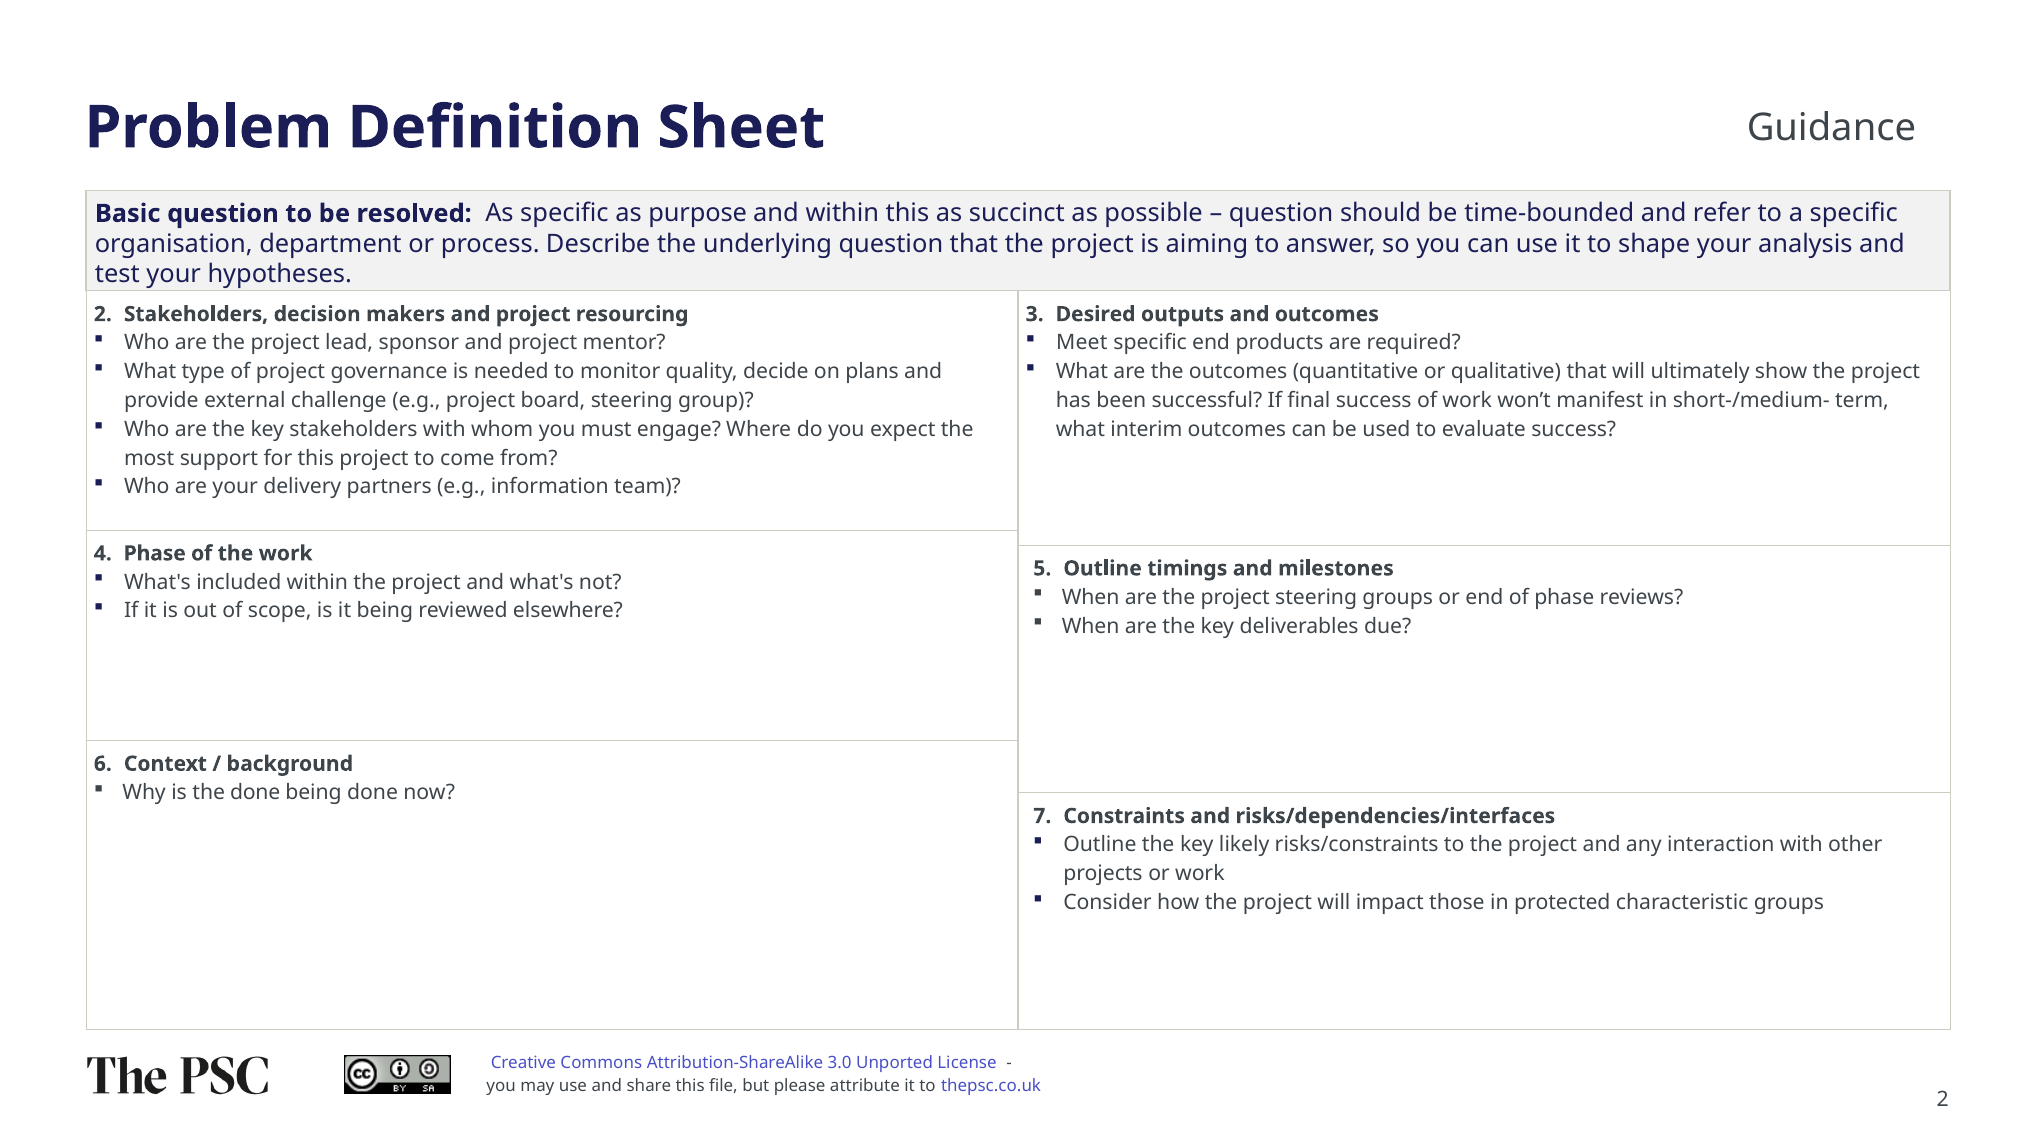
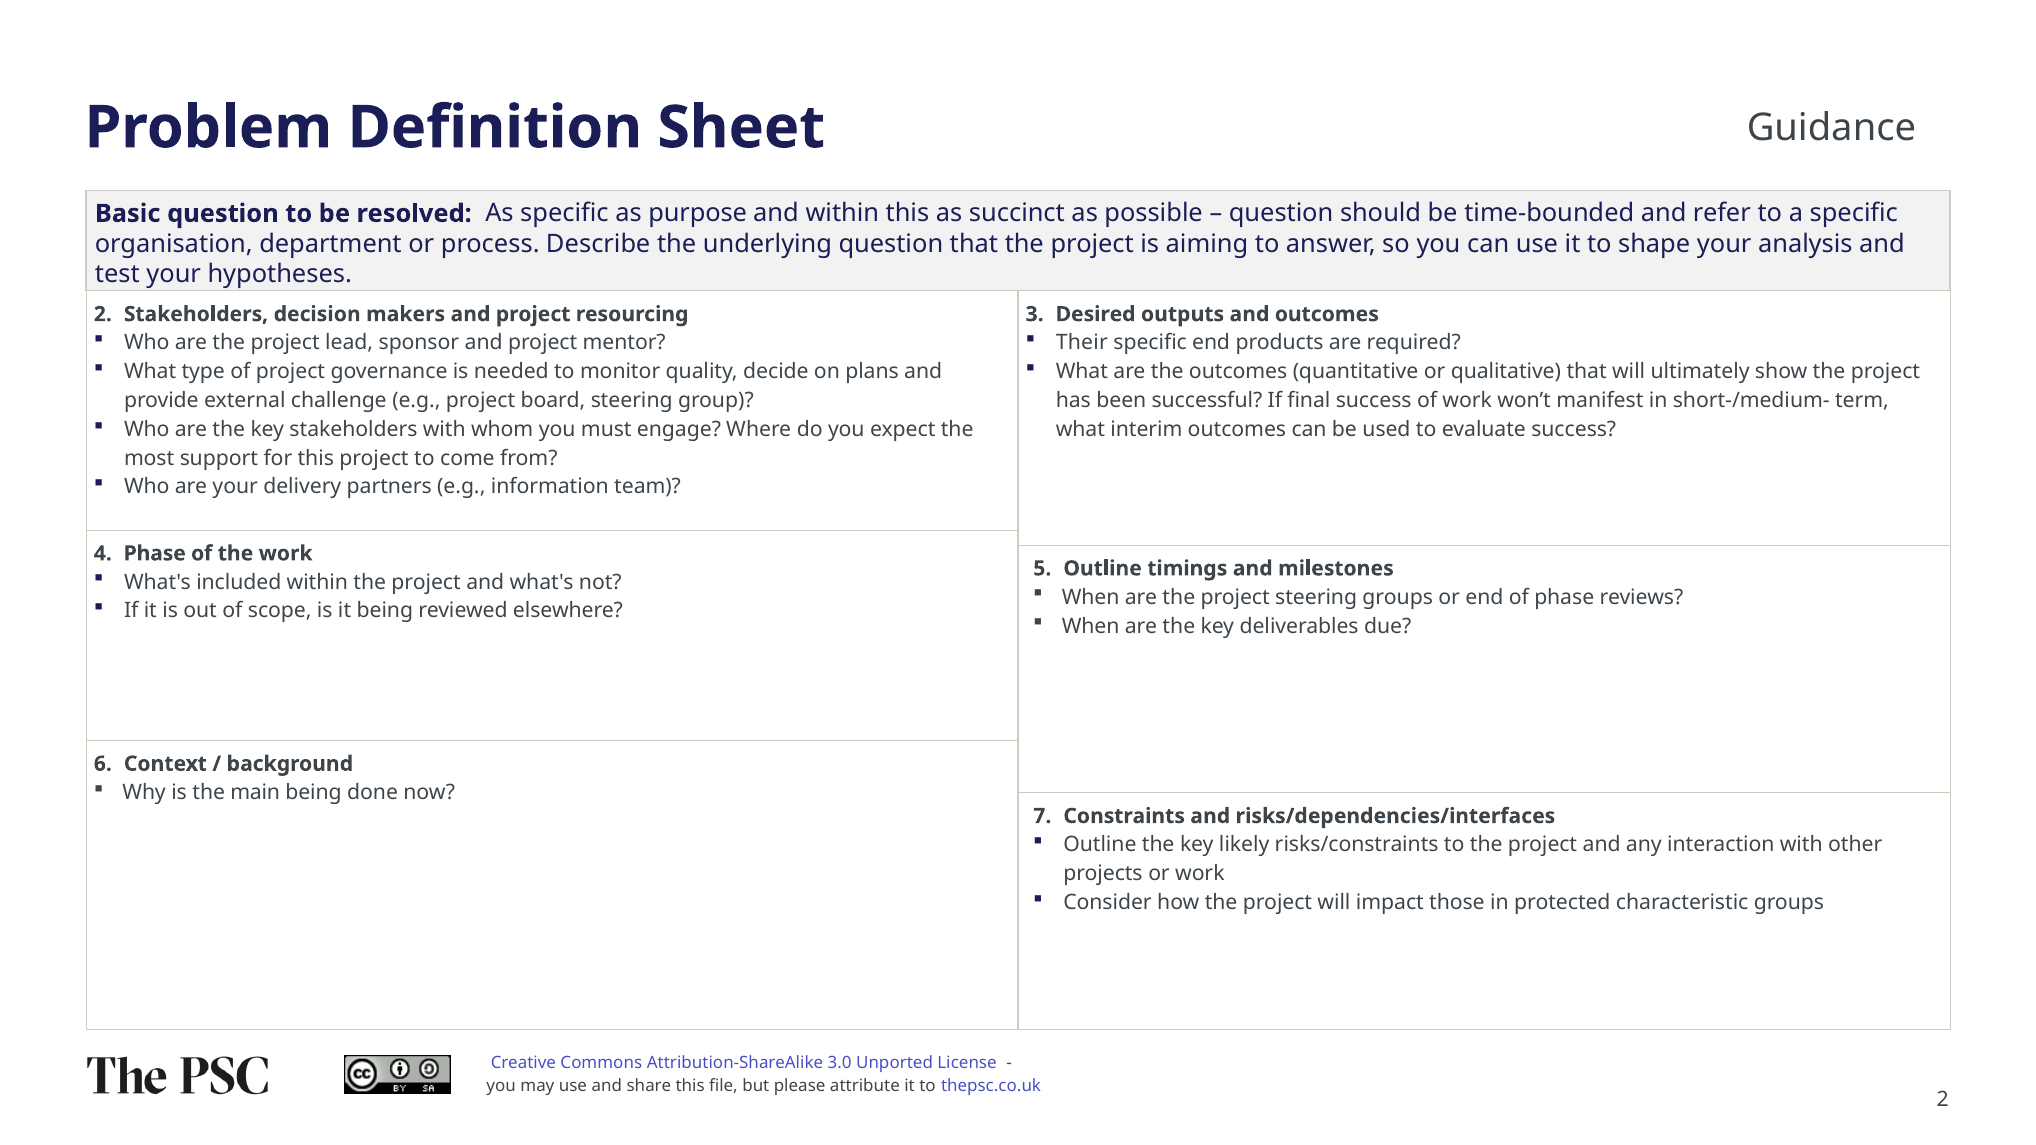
Meet: Meet -> Their (1082, 343)
the done: done -> main (255, 793)
